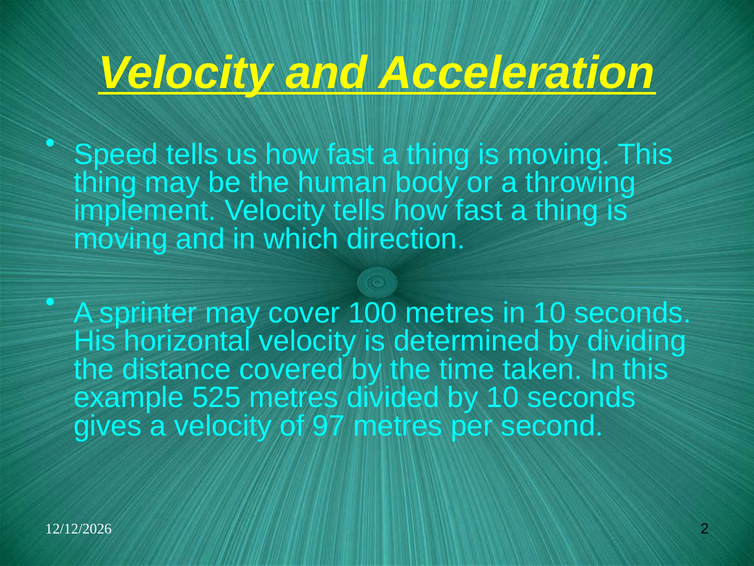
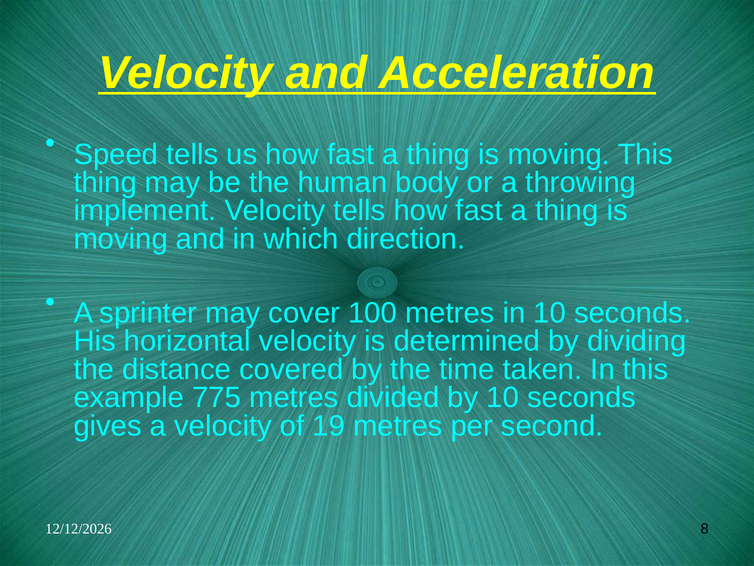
525: 525 -> 775 (217, 397)
97: 97 -> 19 (329, 425)
2: 2 -> 8 (705, 529)
